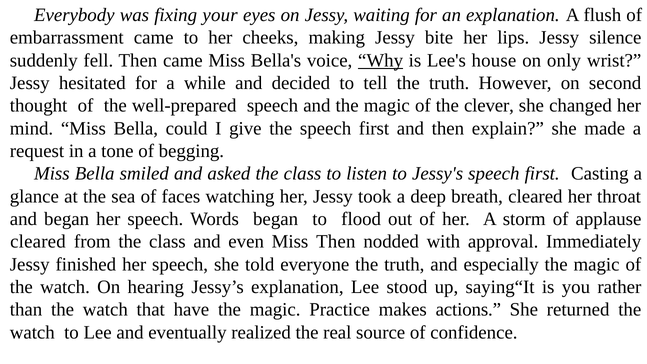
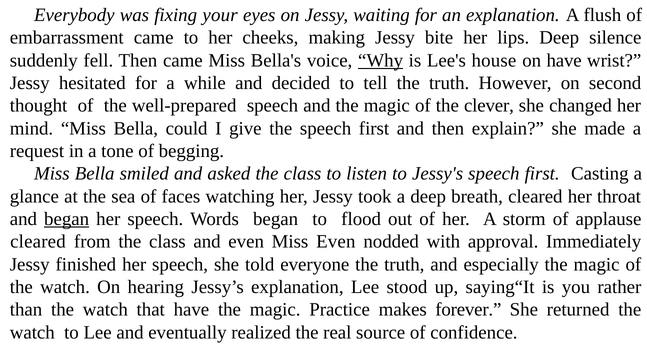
lips Jessy: Jessy -> Deep (559, 38)
on only: only -> have (564, 60)
began underline: none -> present (67, 219)
Miss Then: Then -> Even (336, 242)
actions: actions -> forever (468, 310)
